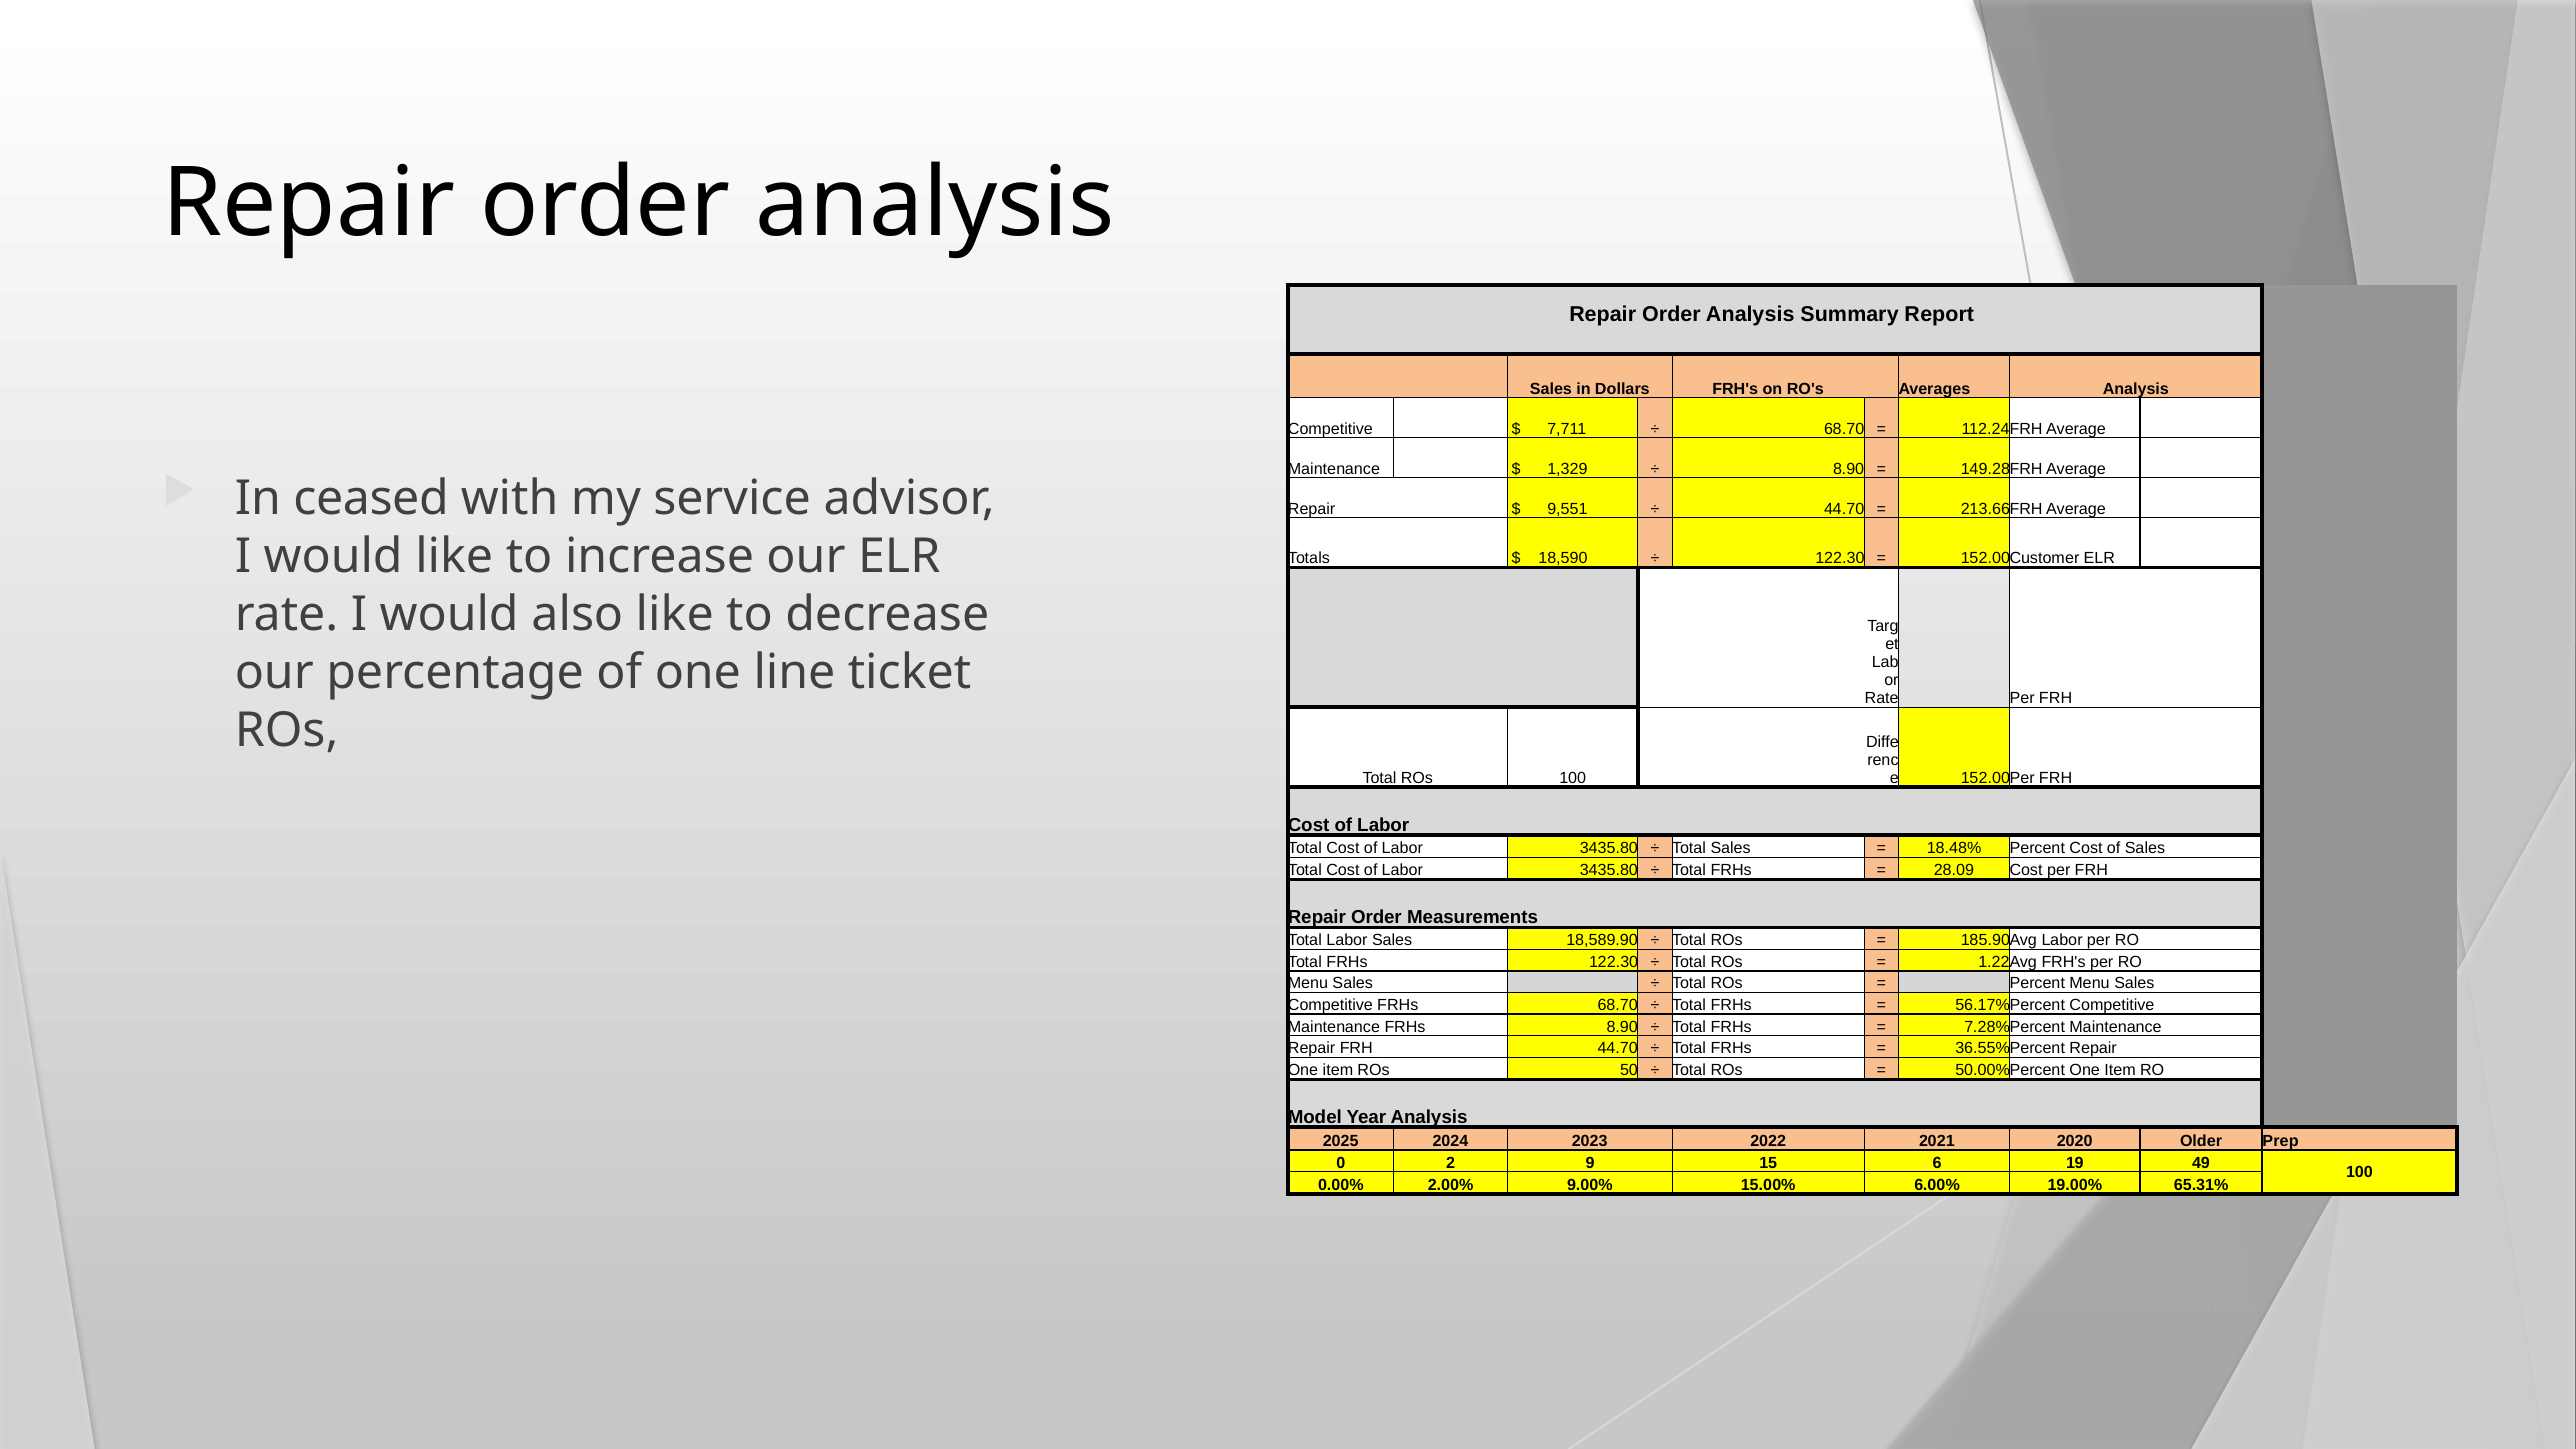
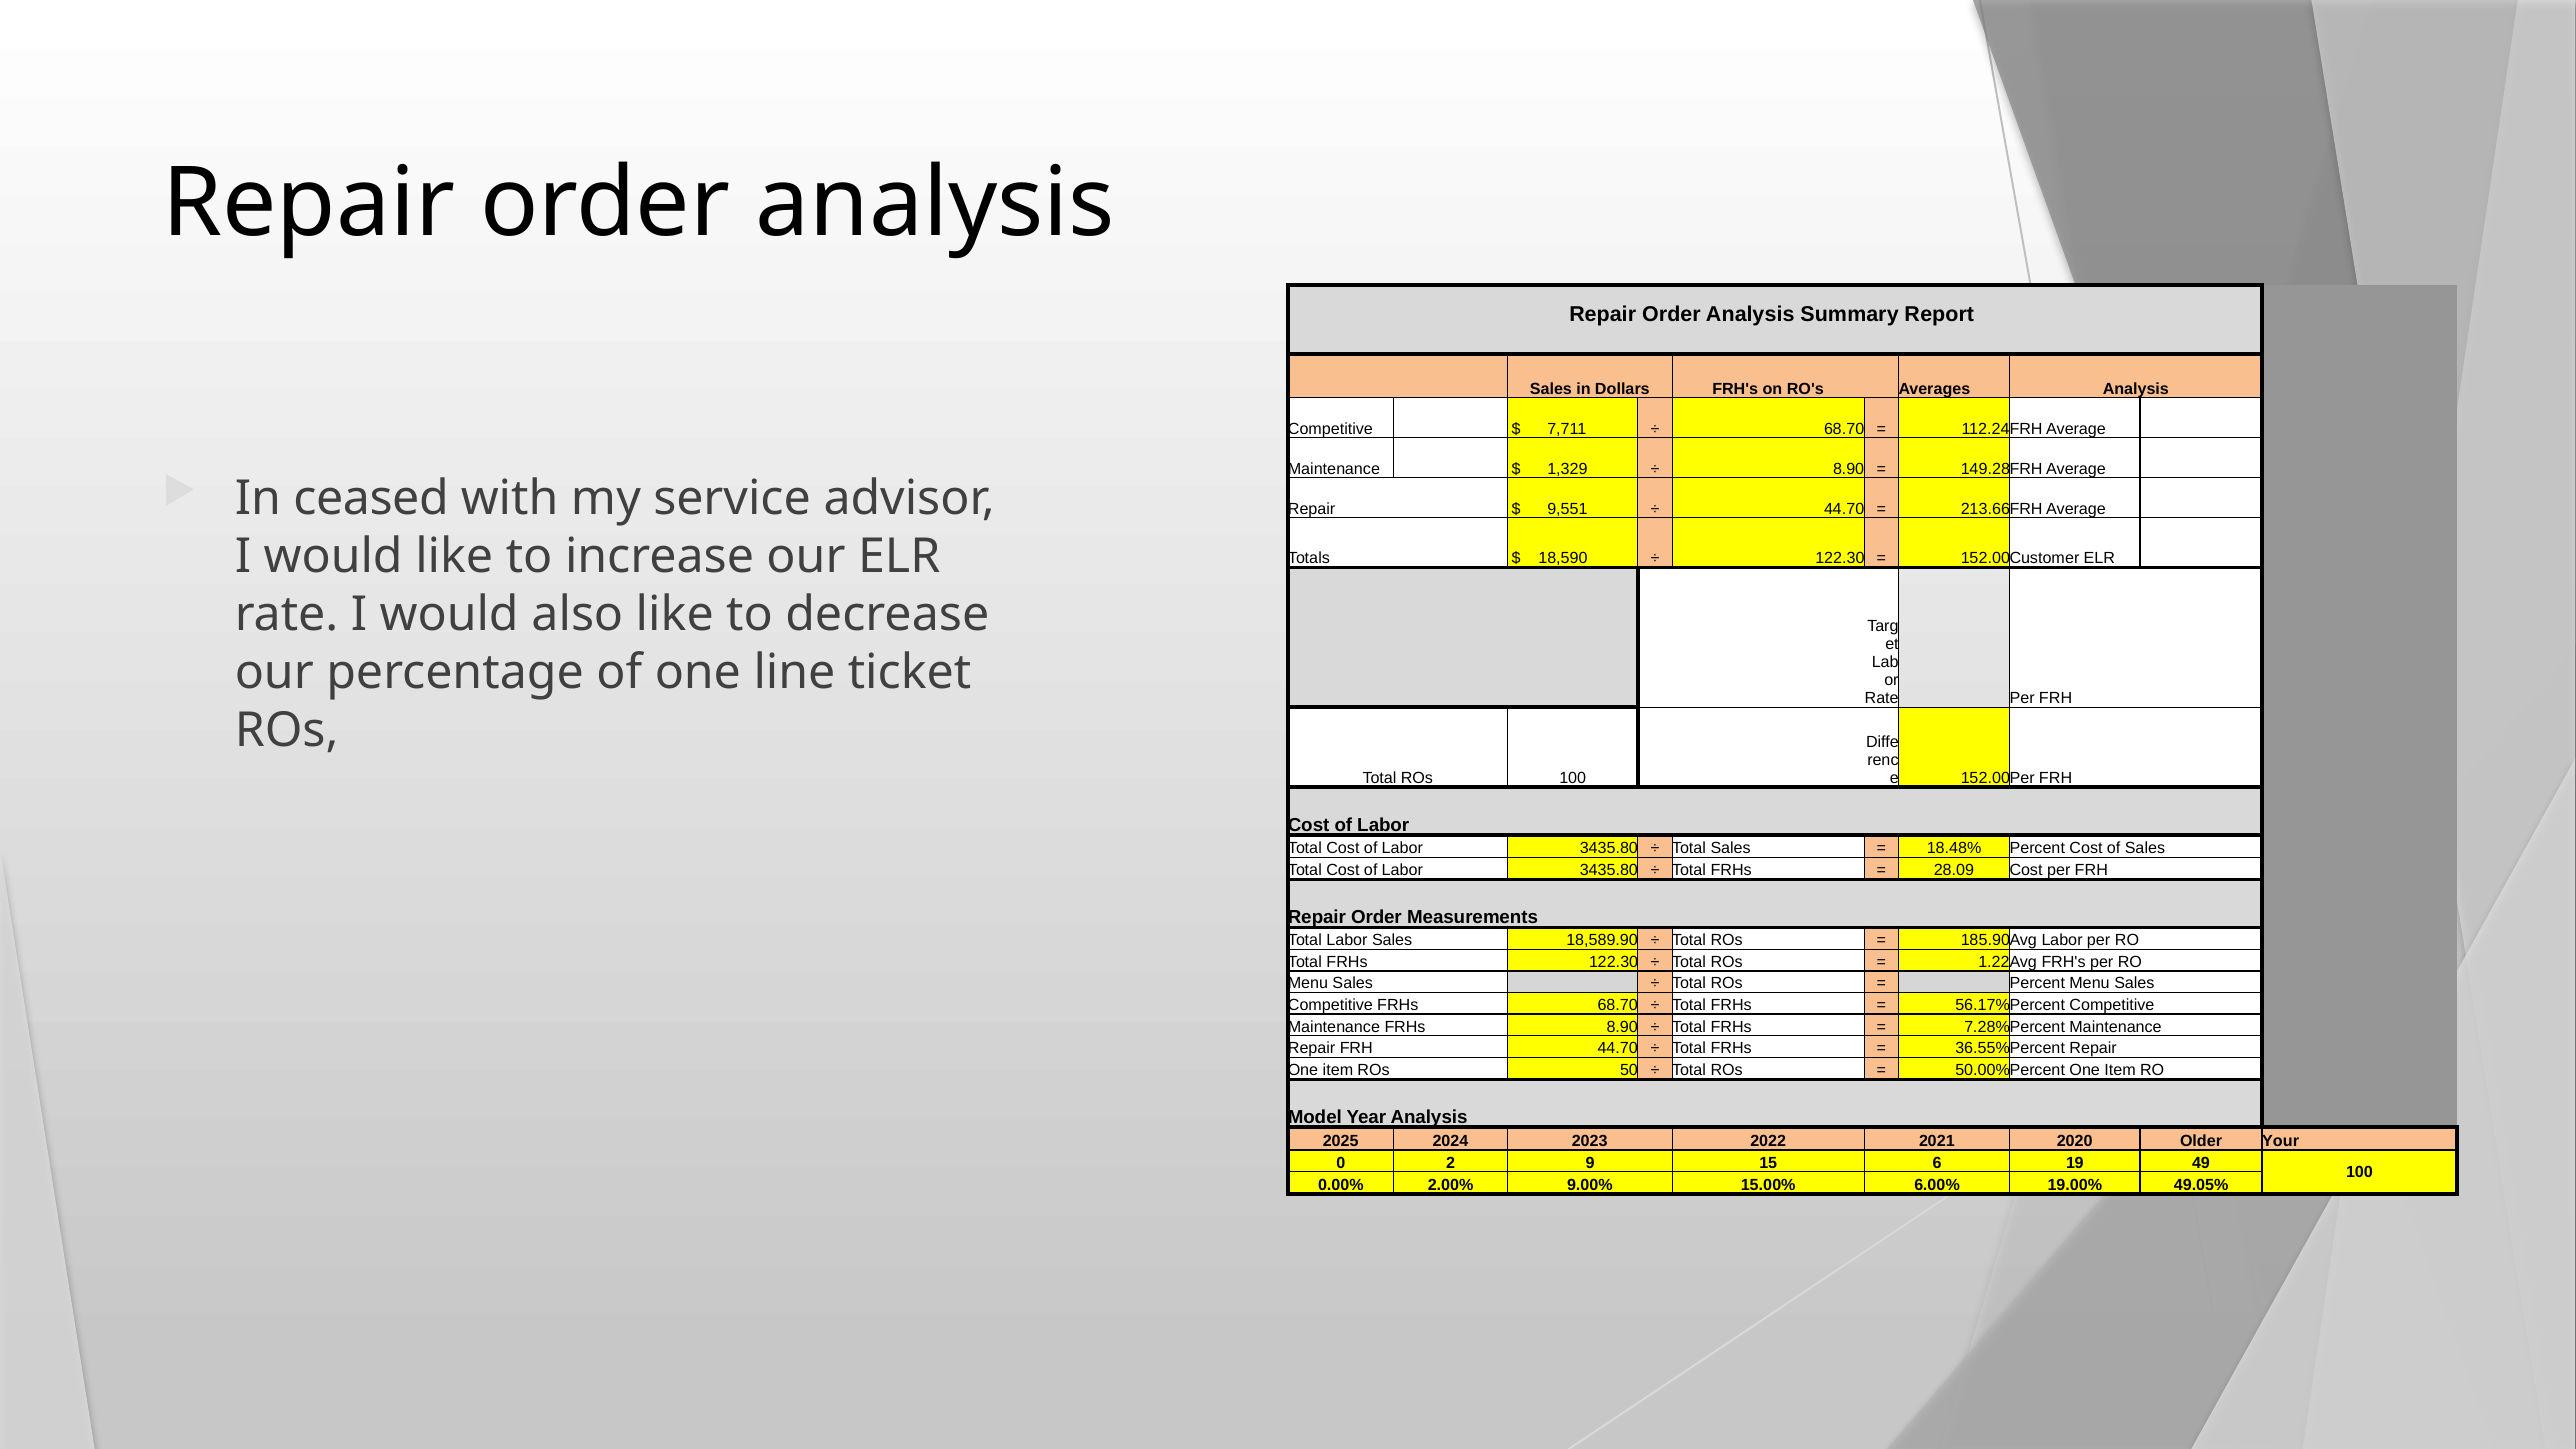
Prep: Prep -> Your (2281, 1141)
65.31%: 65.31% -> 49.05% (2201, 1185)
